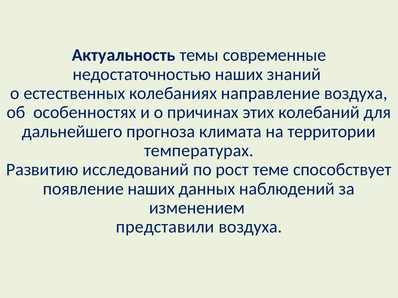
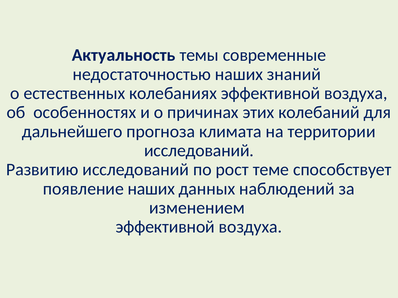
колебаниях направление: направление -> эффективной (271, 93)
температурах: температурах -> исследований (199, 151)
представили: представили -> эффективной (165, 227)
